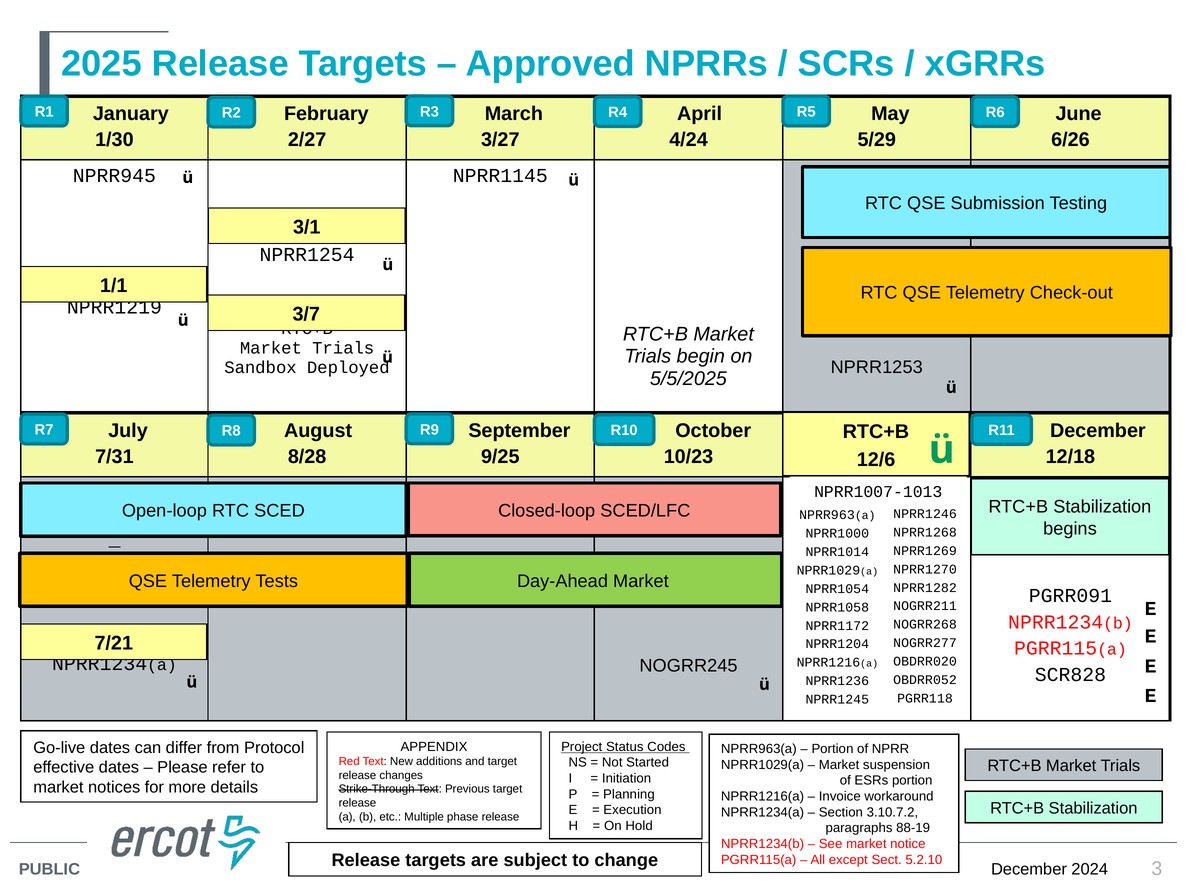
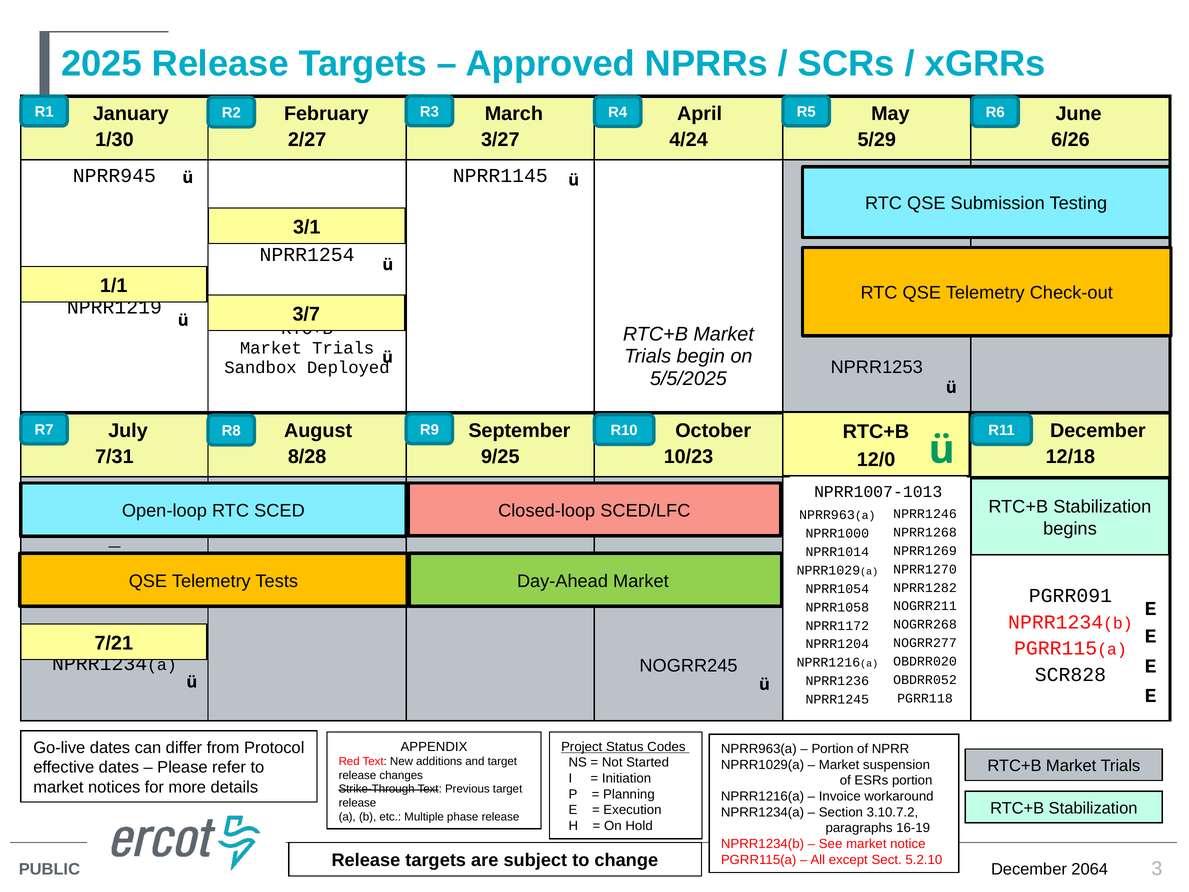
12/6: 12/6 -> 12/0 (876, 459)
88-19: 88-19 -> 16-19 (913, 828)
2024: 2024 -> 2064 (1090, 869)
